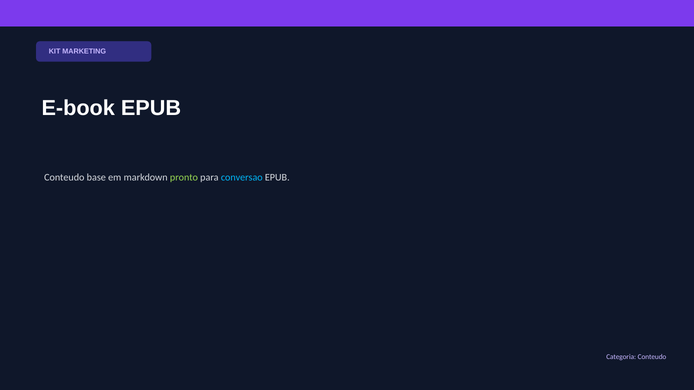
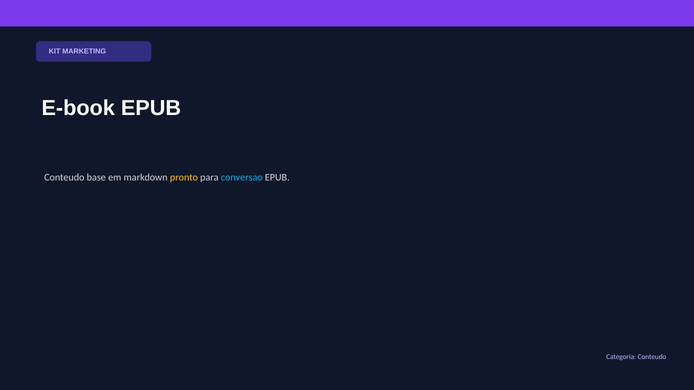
pronto colour: light green -> yellow (184, 178)
